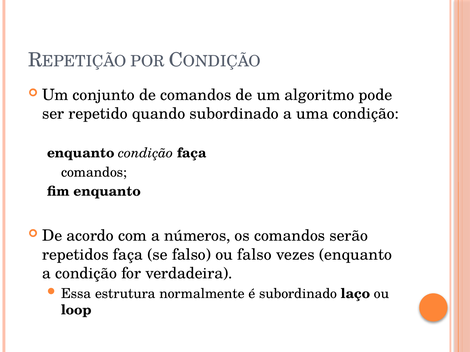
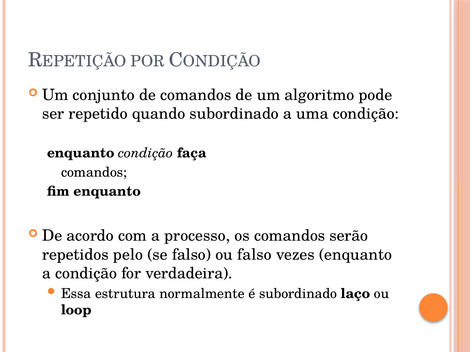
números: números -> processo (197, 236)
repetidos faça: faça -> pelo (128, 255)
